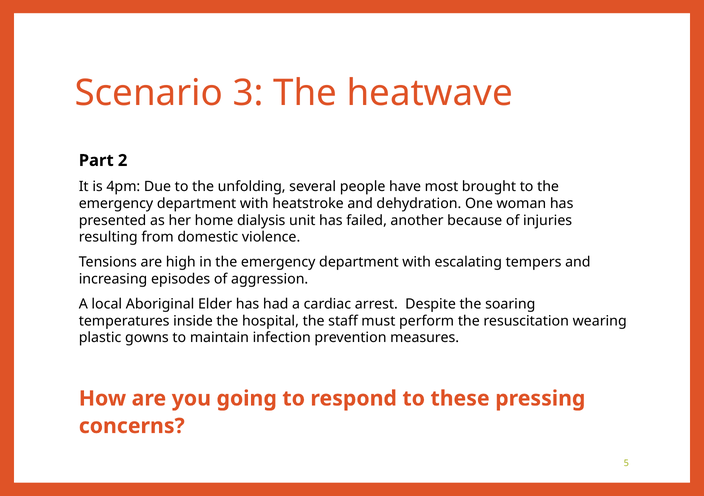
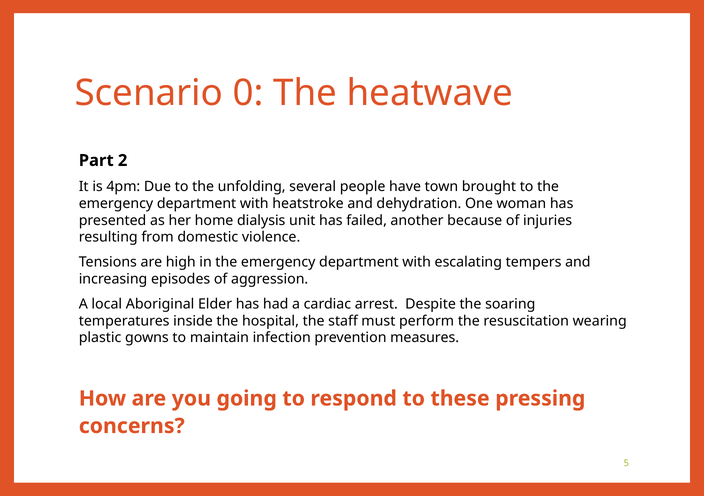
3: 3 -> 0 (248, 93)
most: most -> town (441, 187)
